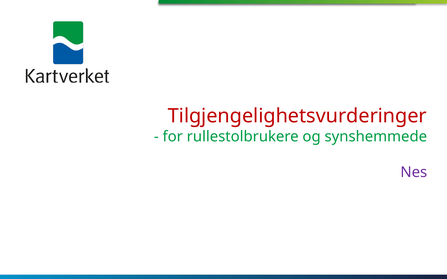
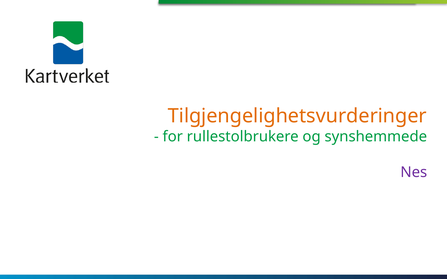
Tilgjengelighetsvurderinger colour: red -> orange (297, 116)
